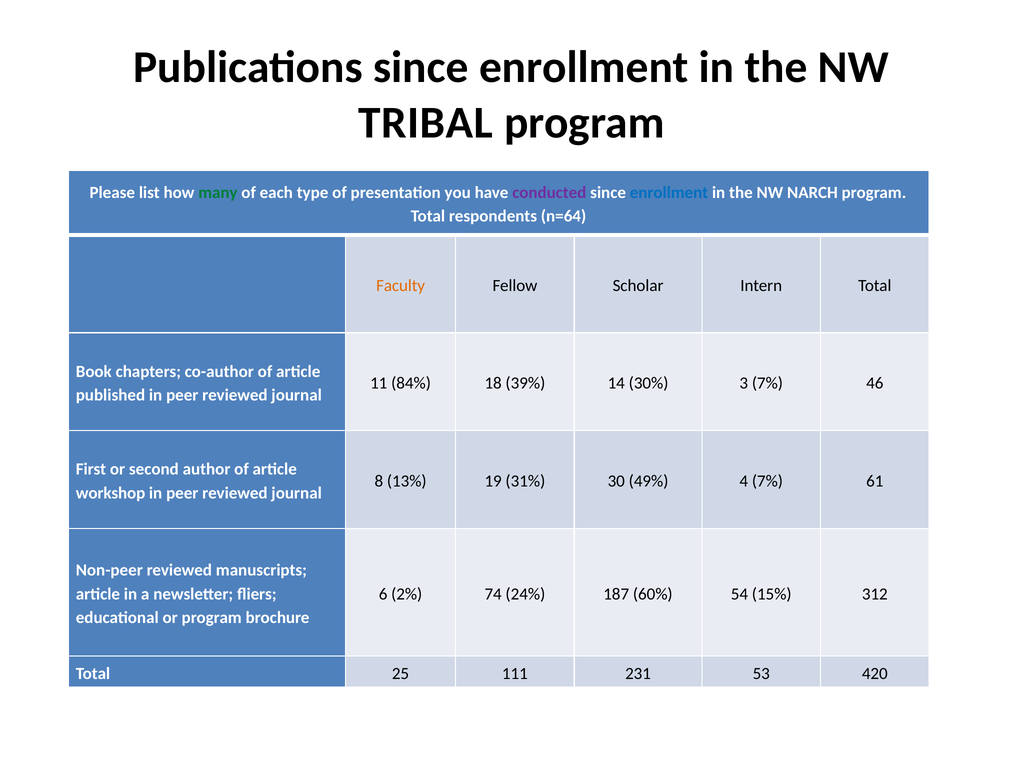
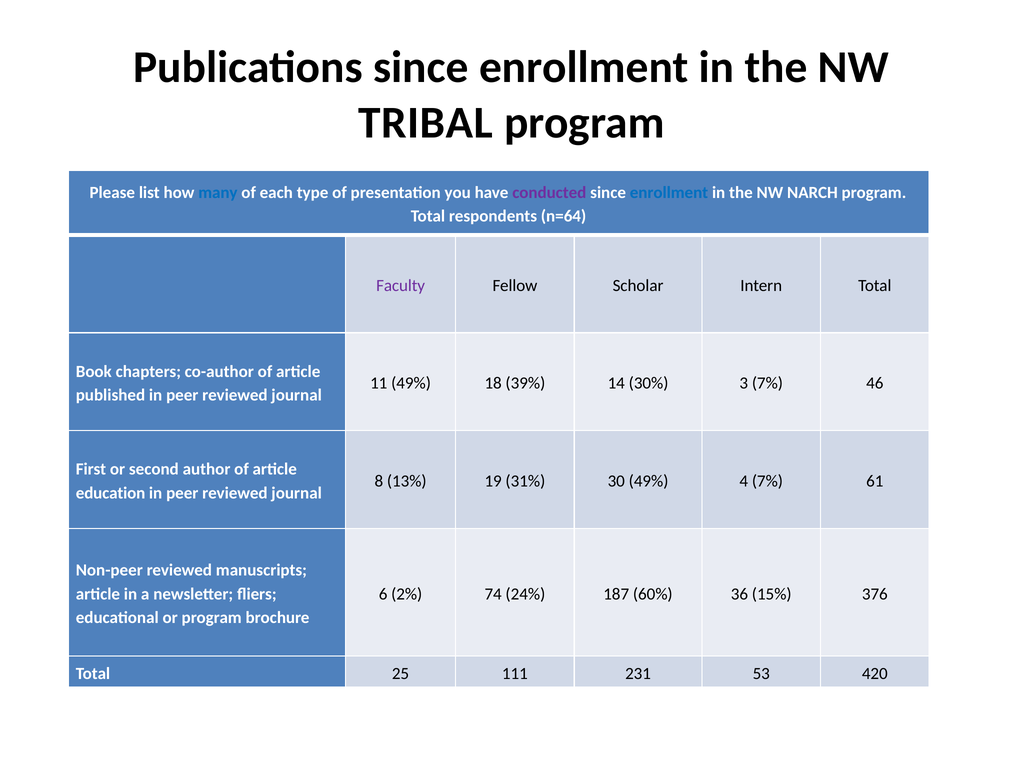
many colour: green -> blue (218, 193)
Faculty colour: orange -> purple (401, 286)
11 84%: 84% -> 49% (411, 383)
workshop: workshop -> education (111, 493)
54: 54 -> 36 (739, 594)
312: 312 -> 376 (875, 594)
